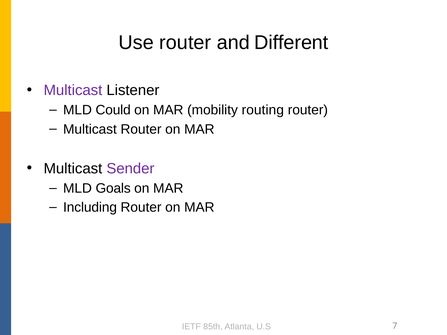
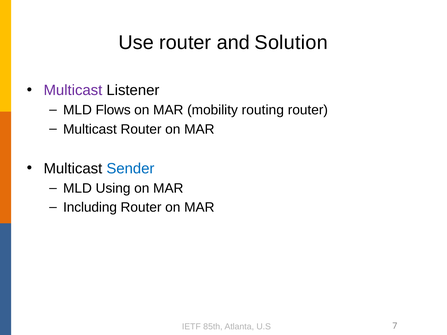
Different: Different -> Solution (291, 43)
Could: Could -> Flows (113, 110)
Sender colour: purple -> blue (130, 169)
Goals: Goals -> Using (113, 188)
